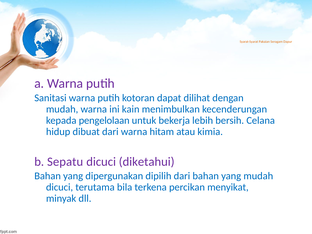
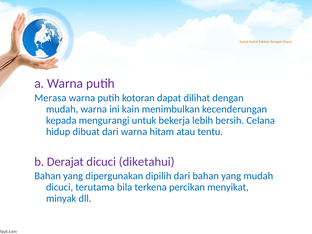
Sanitasi: Sanitasi -> Merasa (50, 98)
pengelolaan: pengelolaan -> mengurangi (104, 120)
kimia: kimia -> tentu (210, 132)
Sepatu: Sepatu -> Derajat (65, 162)
